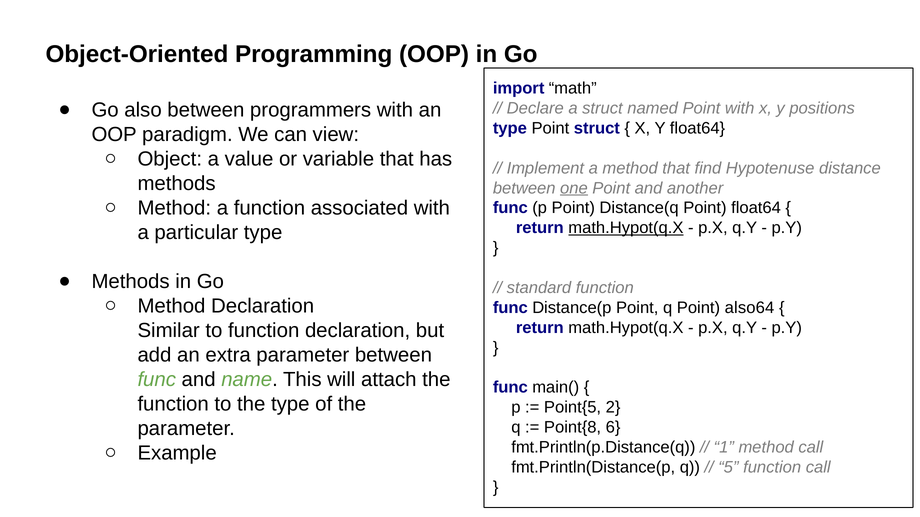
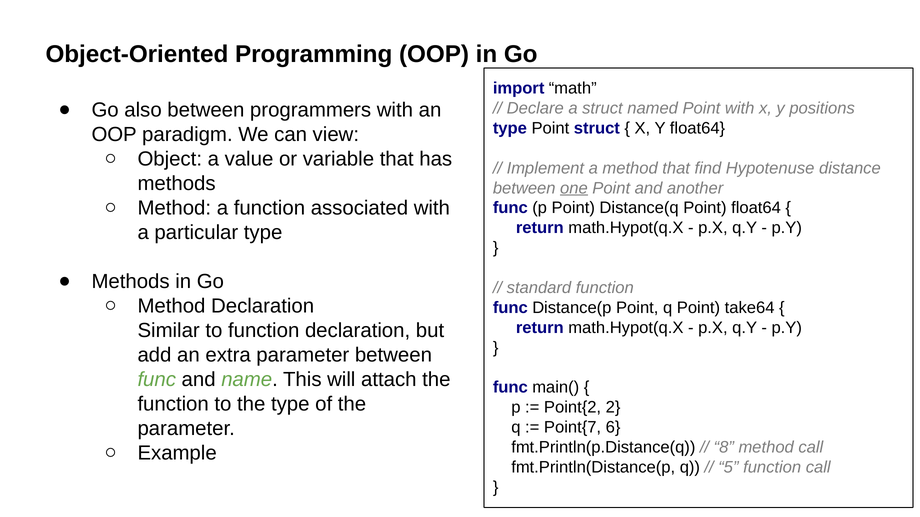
math.Hypot(q.X underline: present -> none (626, 228)
also64: also64 -> take64 (750, 308)
Point{5: Point{5 -> Point{2 (573, 408)
Point{8: Point{8 -> Point{7 (573, 428)
1: 1 -> 8 (724, 448)
